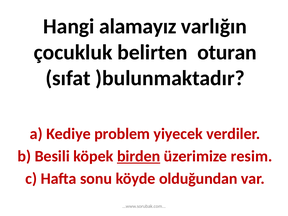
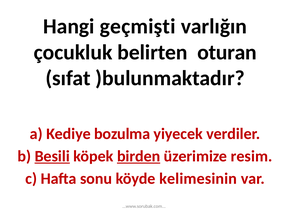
alamayız: alamayız -> geçmişti (138, 26)
problem: problem -> bozulma (122, 134)
Besili underline: none -> present (52, 156)
olduğundan: olduğundan -> kelimesinin (198, 179)
